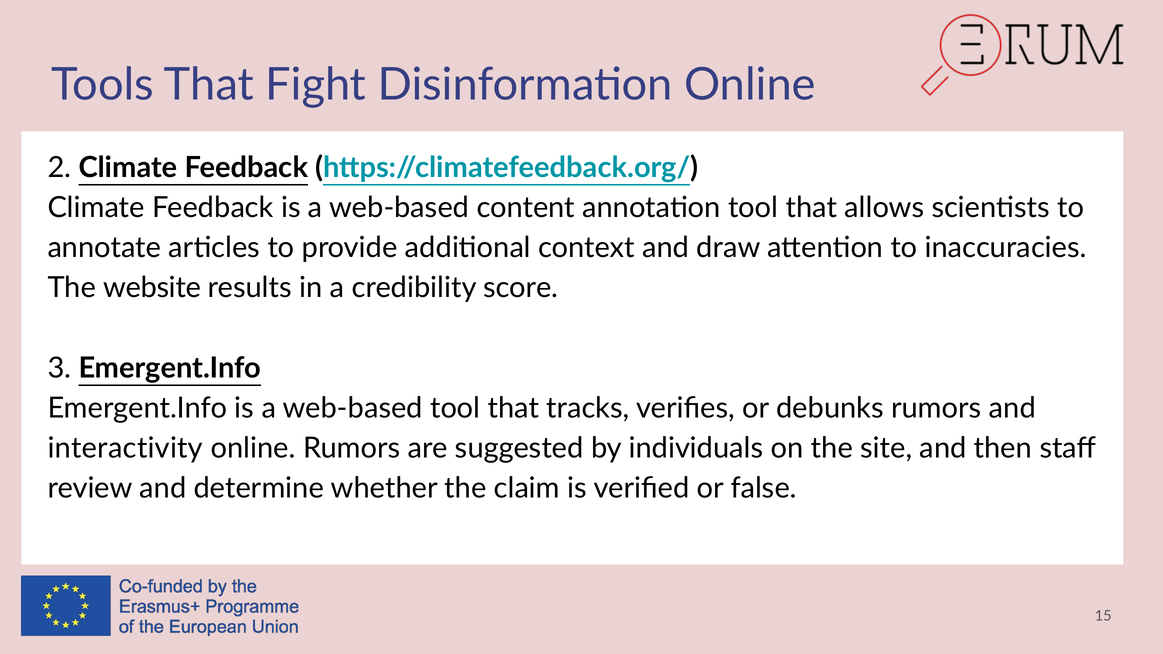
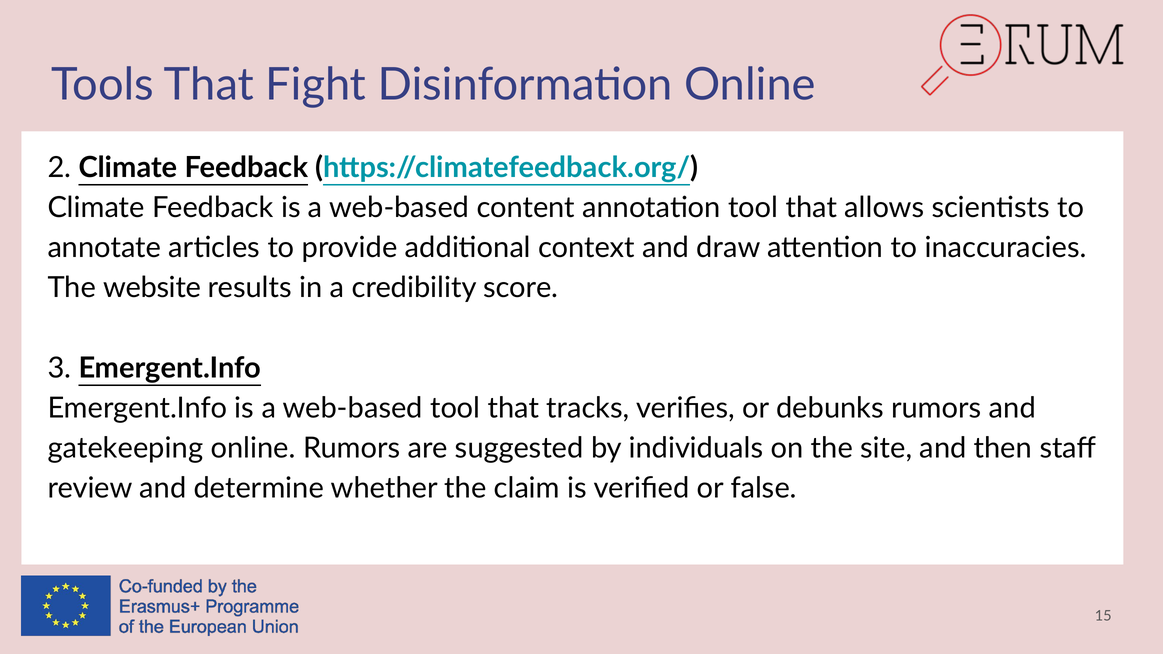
interactivity: interactivity -> gatekeeping (125, 448)
